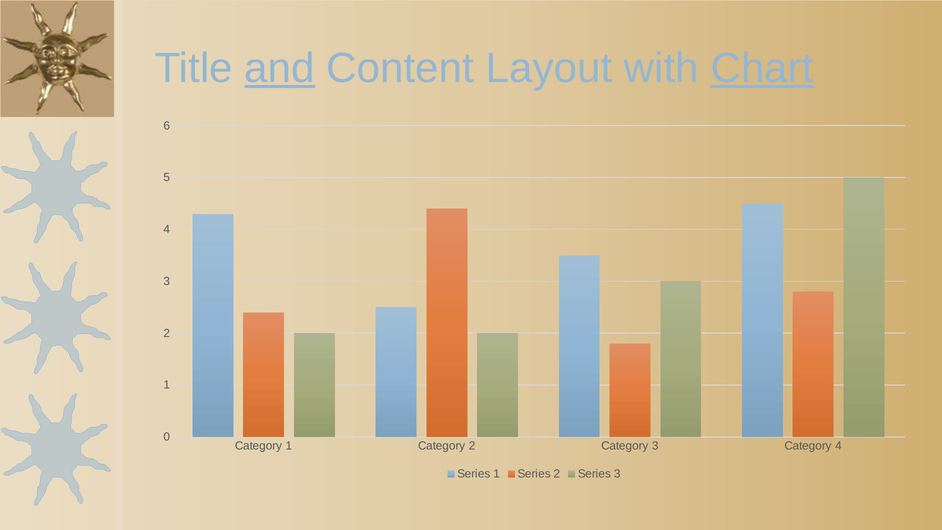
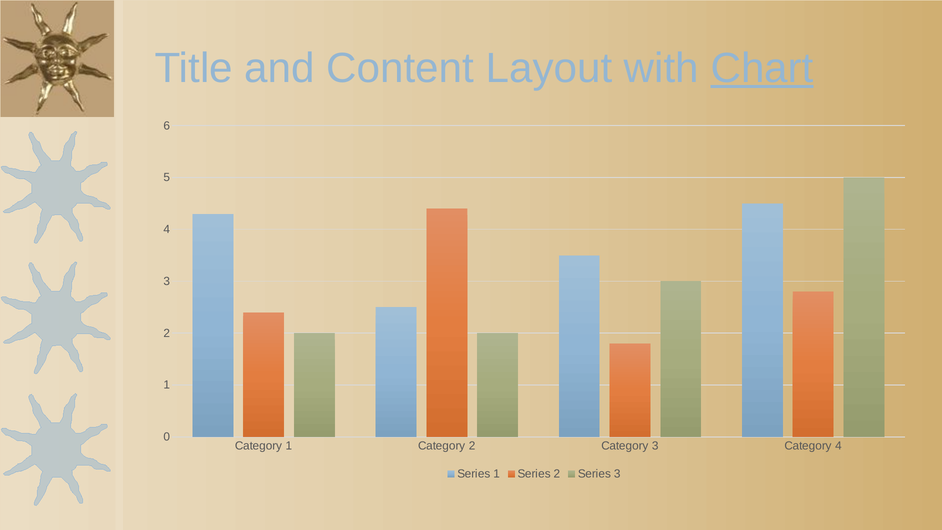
and underline: present -> none (280, 68)
